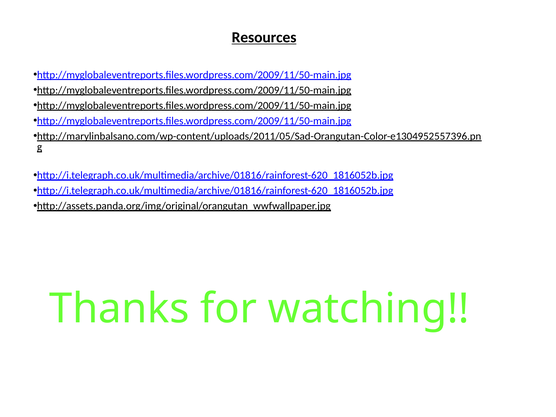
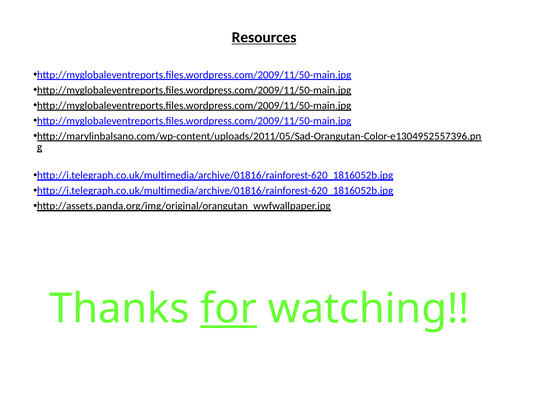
for underline: none -> present (229, 309)
